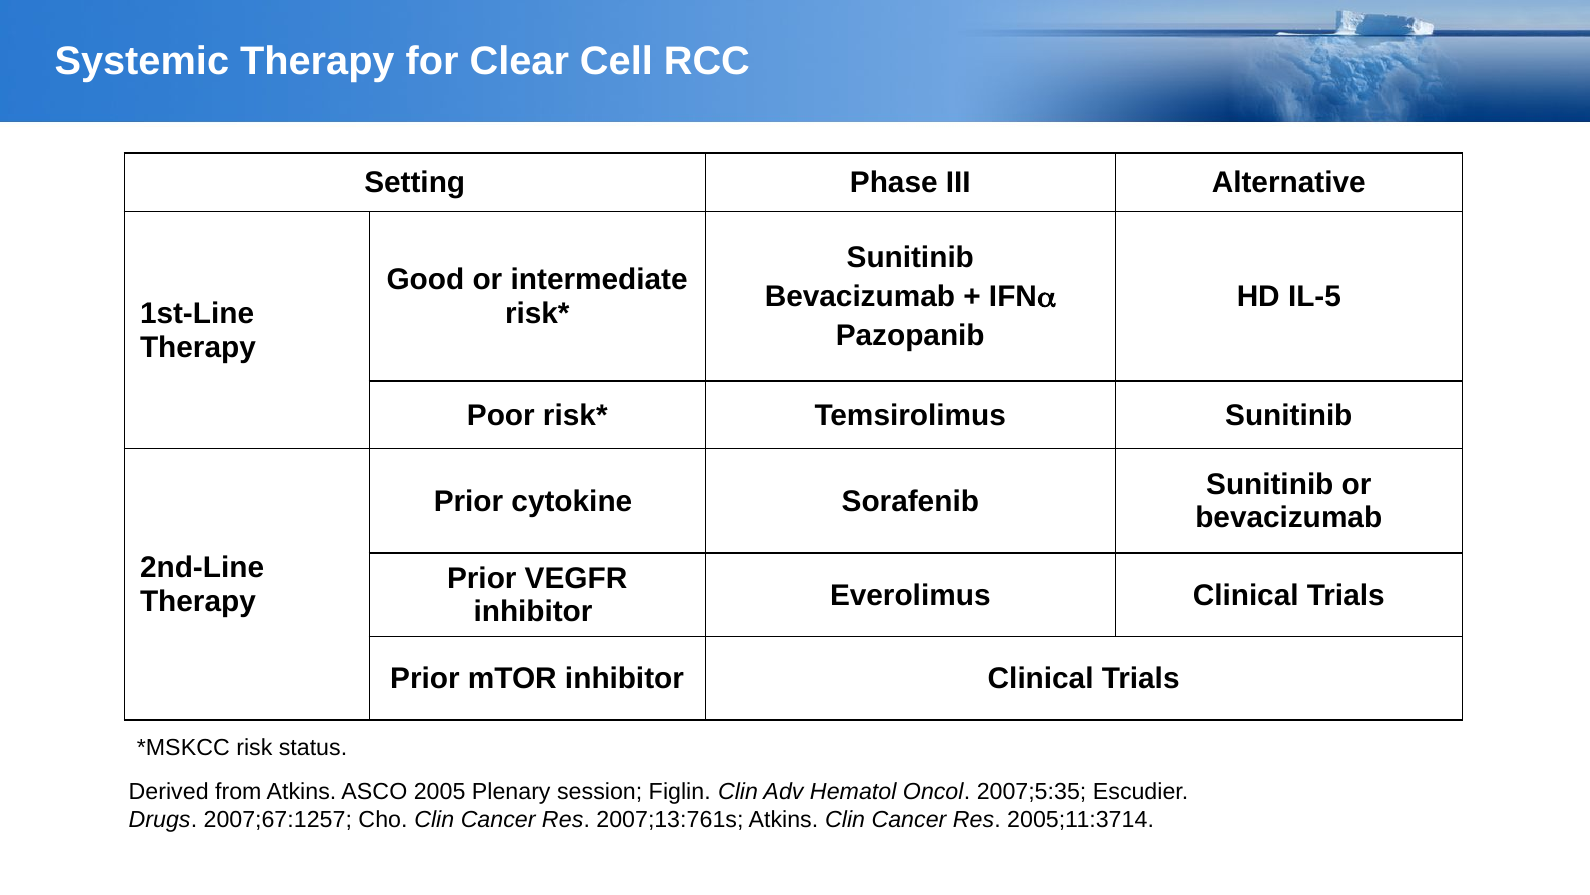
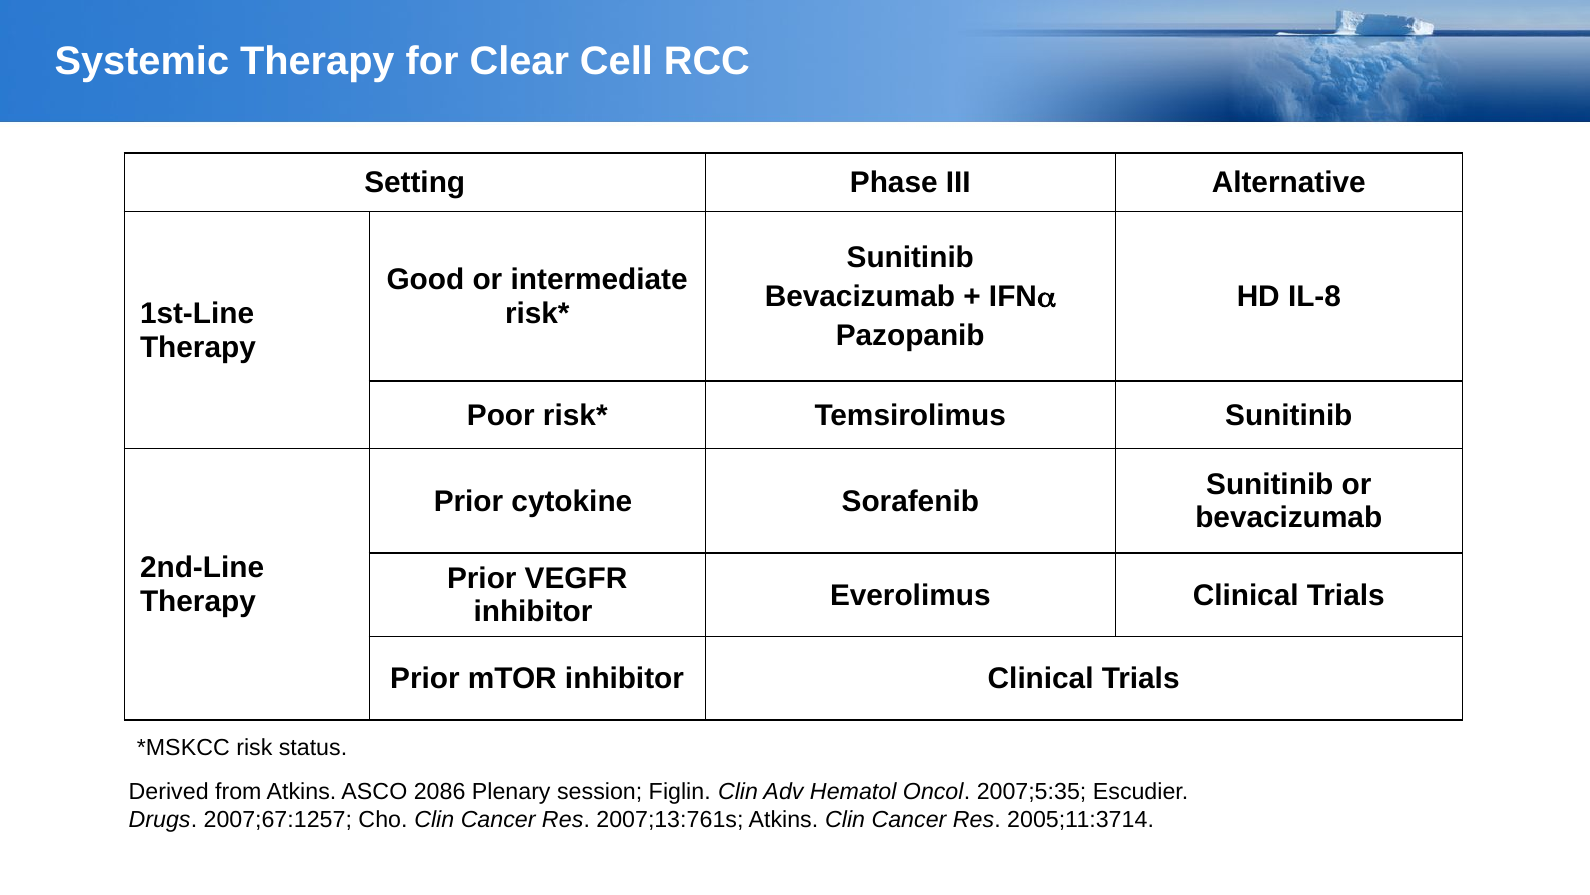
IL-5: IL-5 -> IL-8 (1314, 297)
2005: 2005 -> 2086 (440, 791)
